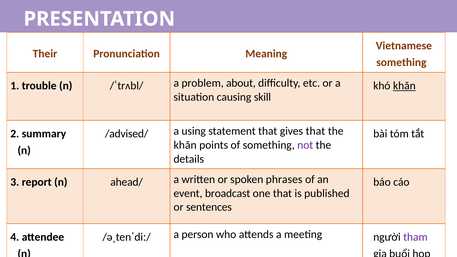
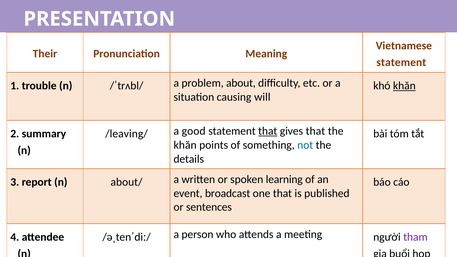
something: something -> statement (401, 63)
skill: skill -> will (262, 97)
/advised/: /advised/ -> /leaving/ (126, 134)
using: using -> good (194, 131)
that underline: none -> present (268, 131)
not colour: purple -> blue (305, 145)
ahead/: ahead/ -> about/ (127, 182)
phrases: phrases -> learning (284, 179)
